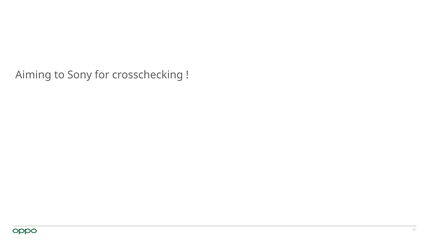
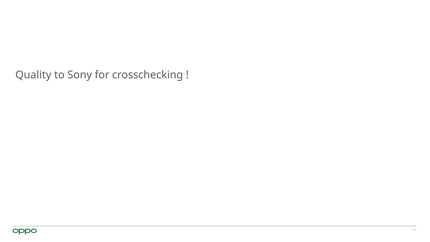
Aiming: Aiming -> Quality (33, 75)
